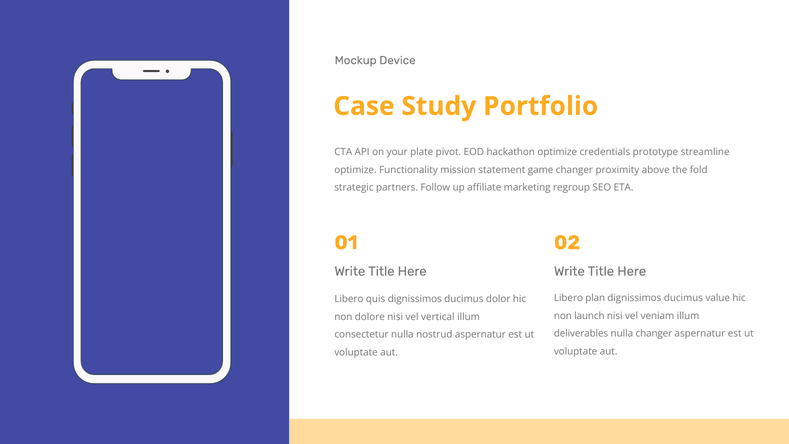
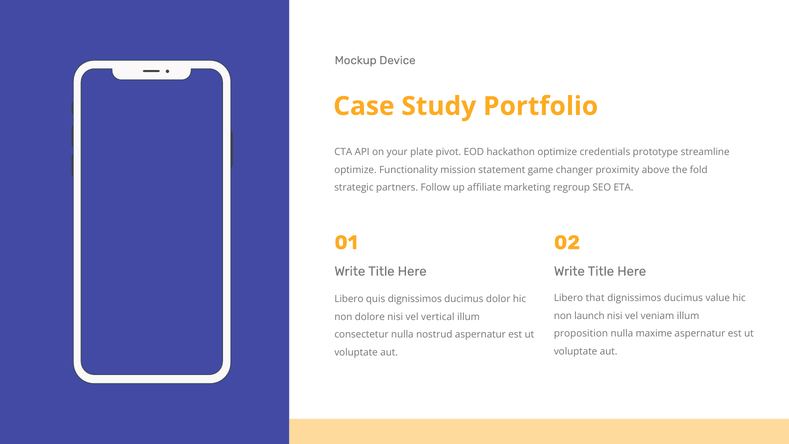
plan: plan -> that (595, 298)
deliverables: deliverables -> proposition (581, 334)
nulla changer: changer -> maxime (654, 334)
